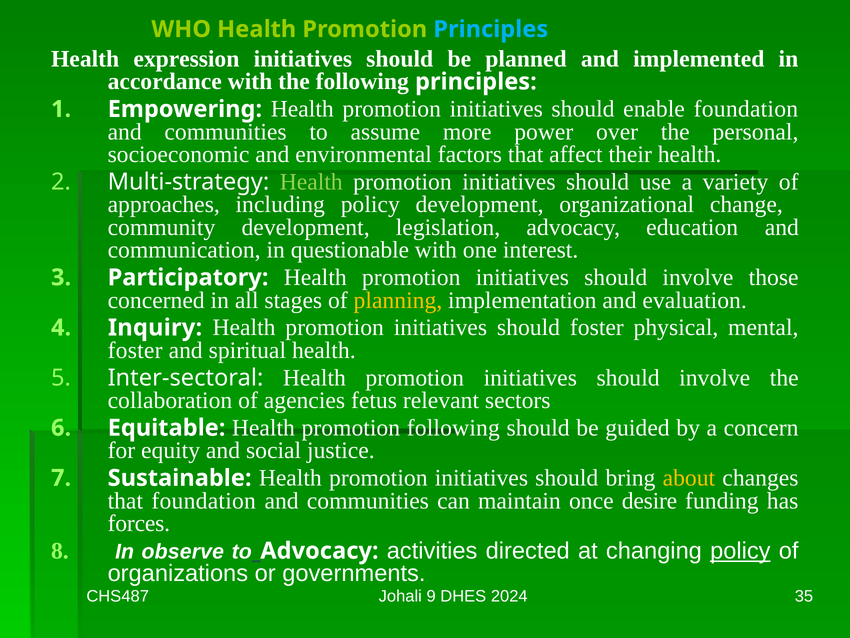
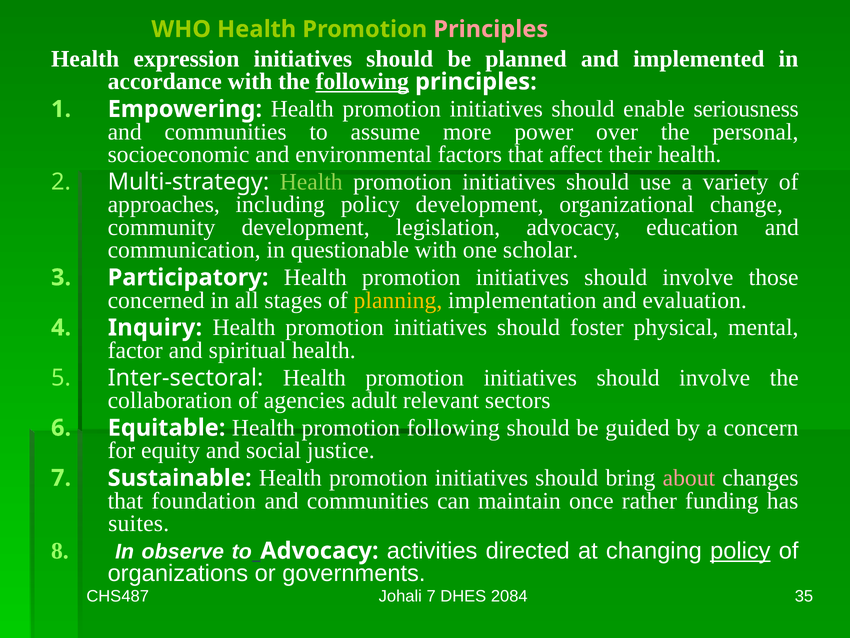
Principles colour: light blue -> pink (491, 29)
following underline: none -> present (362, 82)
enable foundation: foundation -> seriousness (746, 109)
interest: interest -> scholar (541, 250)
foster: foster -> factor (135, 350)
fetus: fetus -> adult (374, 400)
about colour: yellow -> pink (689, 478)
desire: desire -> rather (649, 500)
forces: forces -> suites (139, 523)
Johali 9: 9 -> 7 (431, 596)
2024: 2024 -> 2084 (509, 596)
